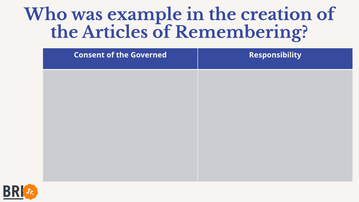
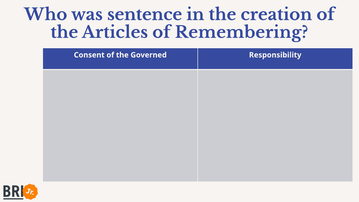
example: example -> sentence (145, 15)
